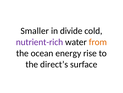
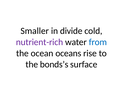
from colour: orange -> blue (98, 42)
energy: energy -> oceans (68, 53)
direct’s: direct’s -> bonds’s (54, 64)
